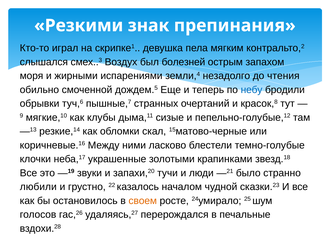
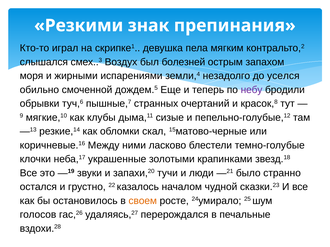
чтения: чтения -> уселся (283, 76)
небу colour: blue -> purple (252, 90)
любили: любили -> остался (38, 187)
